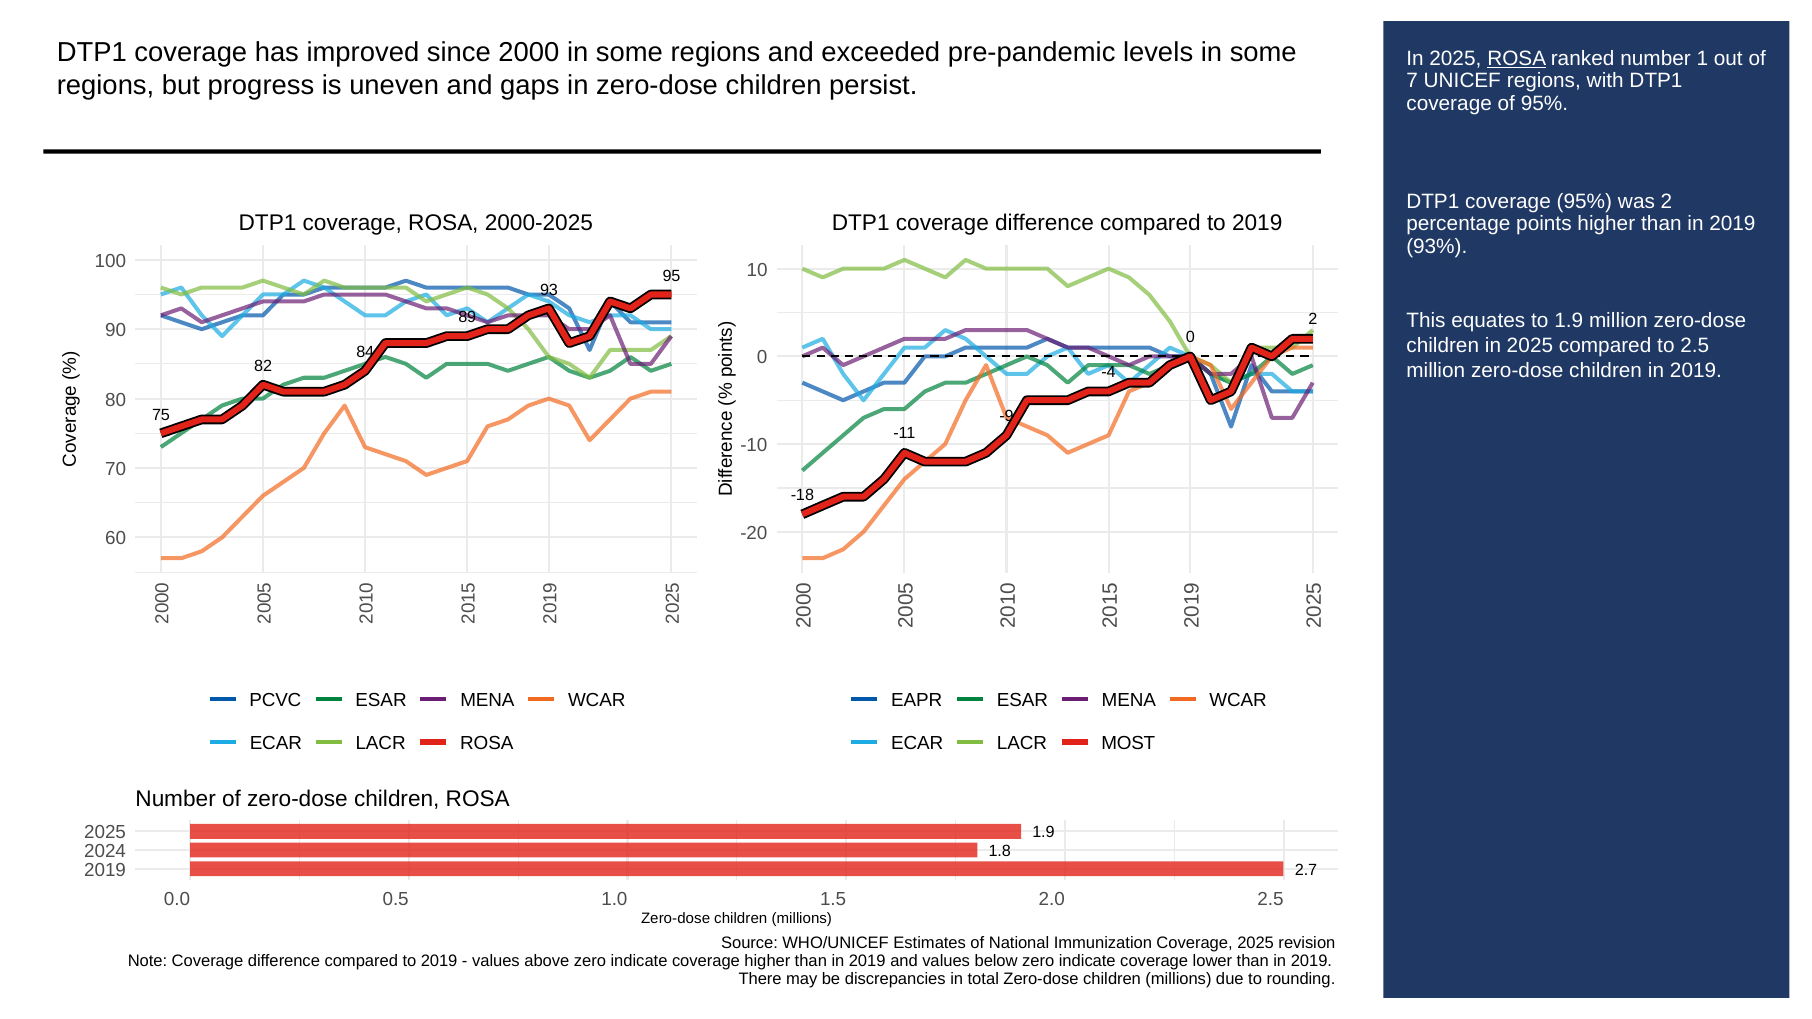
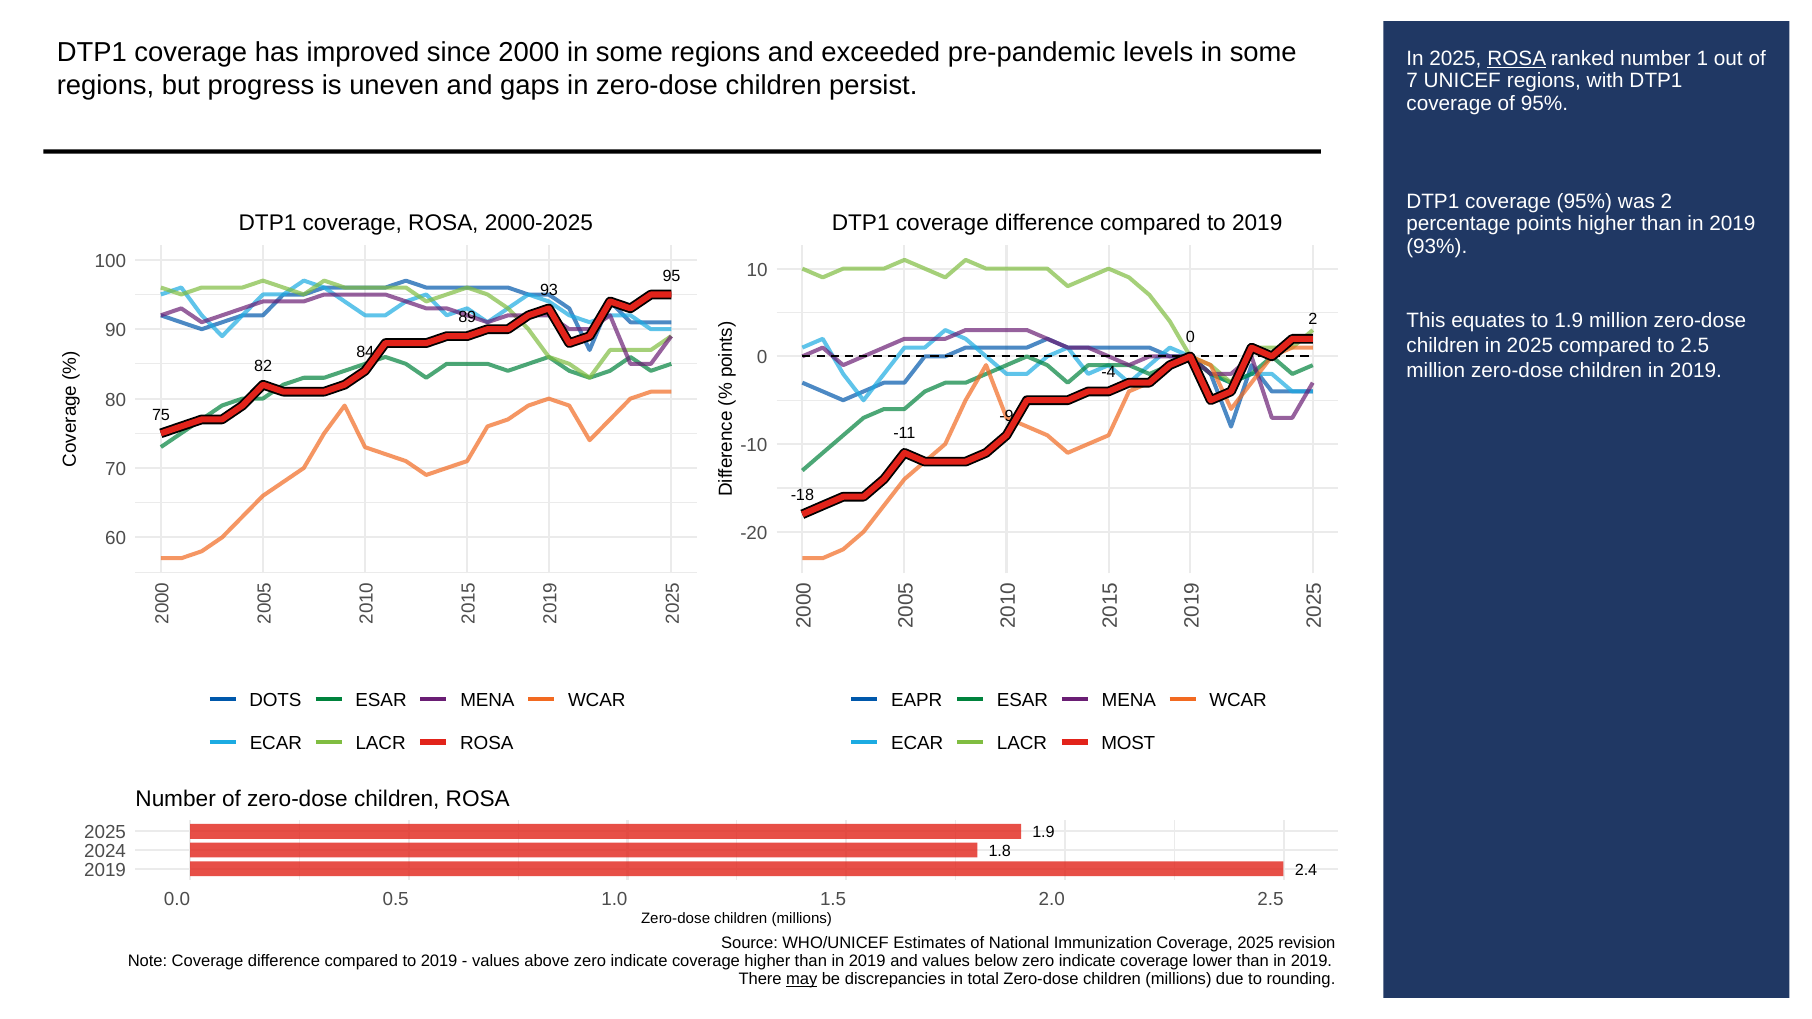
PCVC: PCVC -> DOTS (275, 700)
2.7: 2.7 -> 2.4 (1306, 870)
may underline: none -> present (802, 979)
